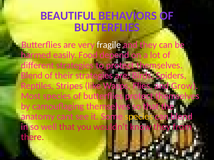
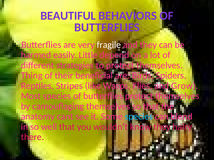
Food: Food -> Little (88, 55)
Blend: Blend -> Thing (32, 76)
their strategies: strategies -> beneficial (94, 76)
species colour: yellow -> light blue (139, 117)
from: from -> hairy (182, 127)
